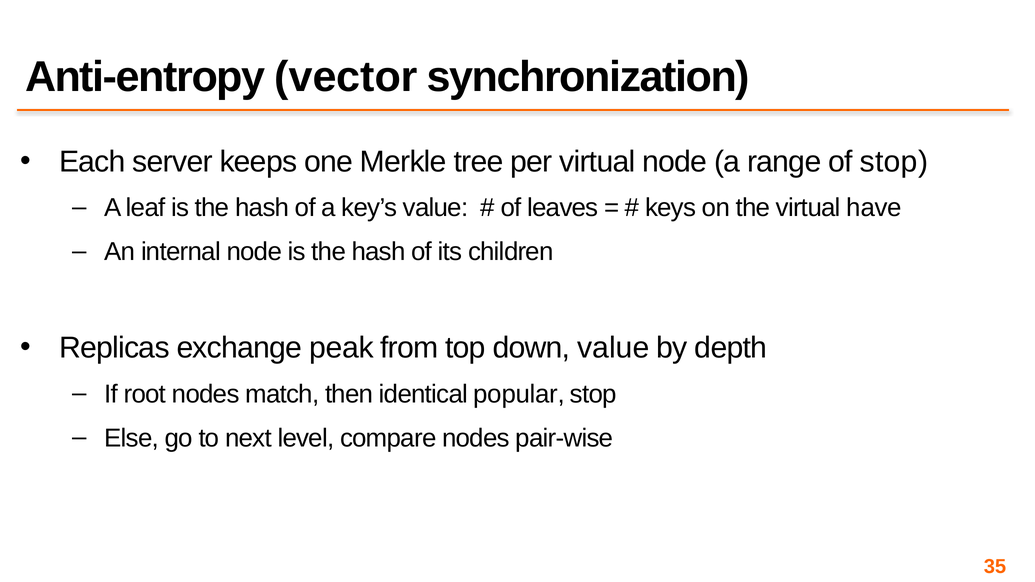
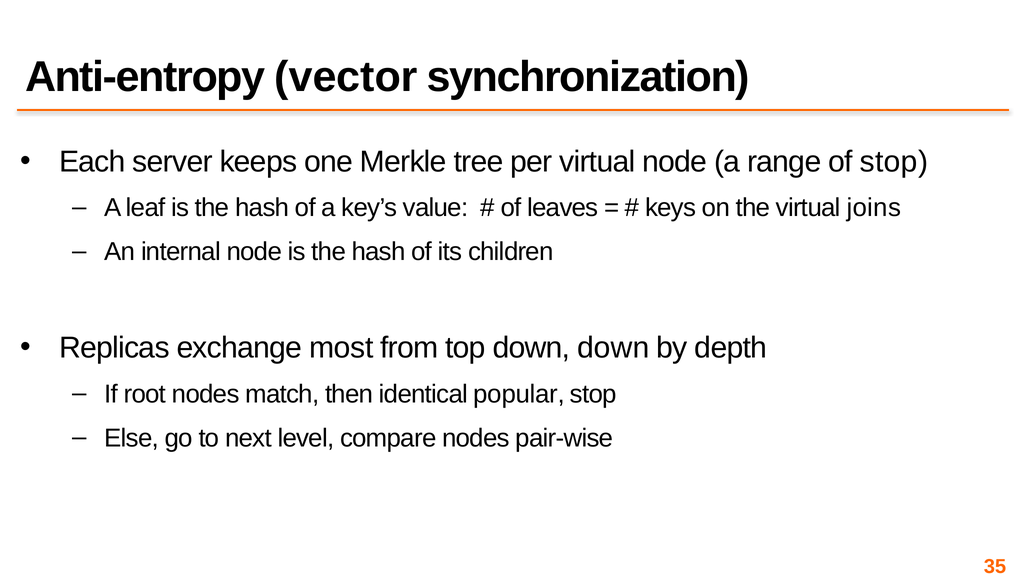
have: have -> joins (874, 208)
peak: peak -> most (341, 348)
down value: value -> down (613, 348)
